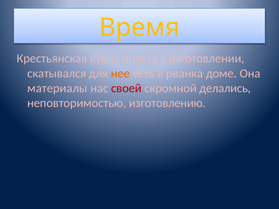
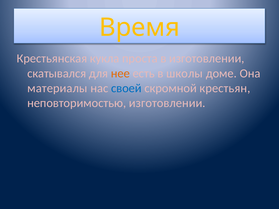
рванка: рванка -> школы (185, 73)
своей colour: red -> blue (126, 88)
делались: делались -> крестьян (225, 88)
неповторимостью изготовлению: изготовлению -> изготовлении (167, 103)
